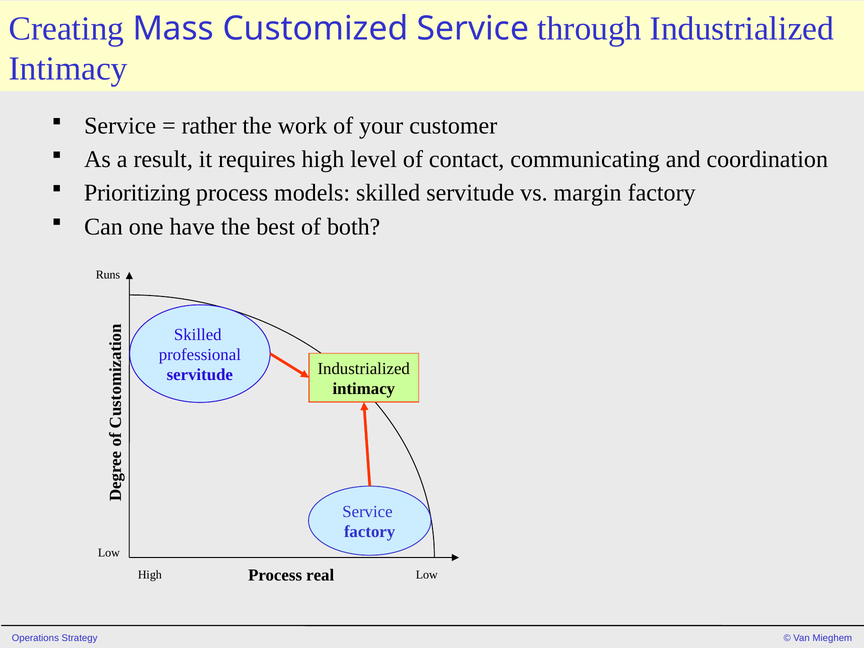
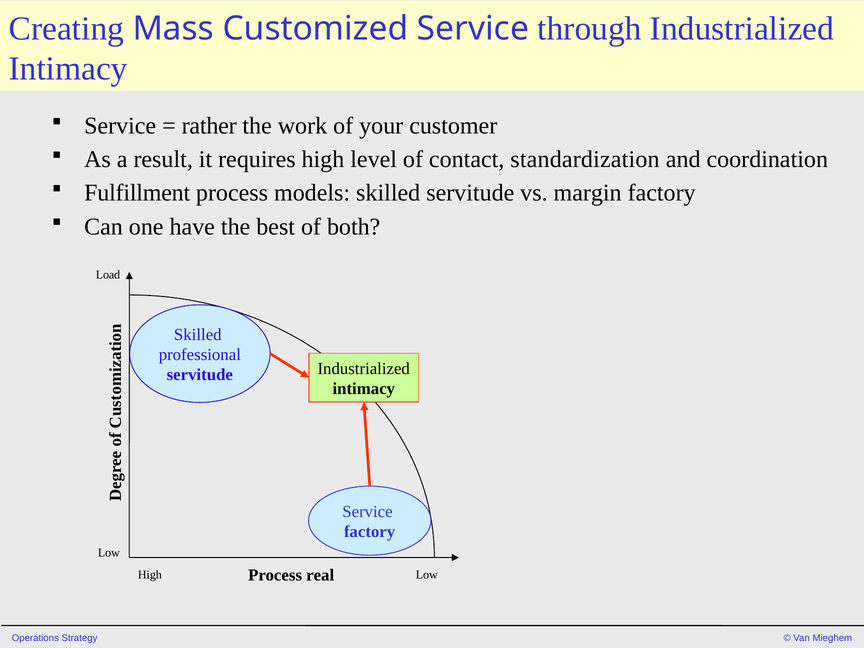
communicating: communicating -> standardization (585, 159)
Prioritizing: Prioritizing -> Fulfillment (137, 193)
Runs: Runs -> Load (108, 275)
